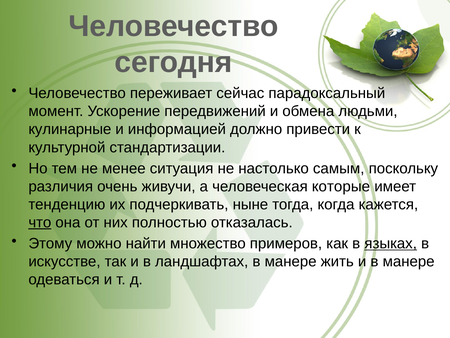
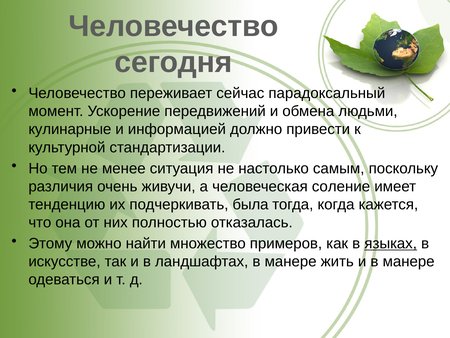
которые: которые -> соление (341, 186)
ныне: ныне -> была (250, 204)
что underline: present -> none (40, 222)
